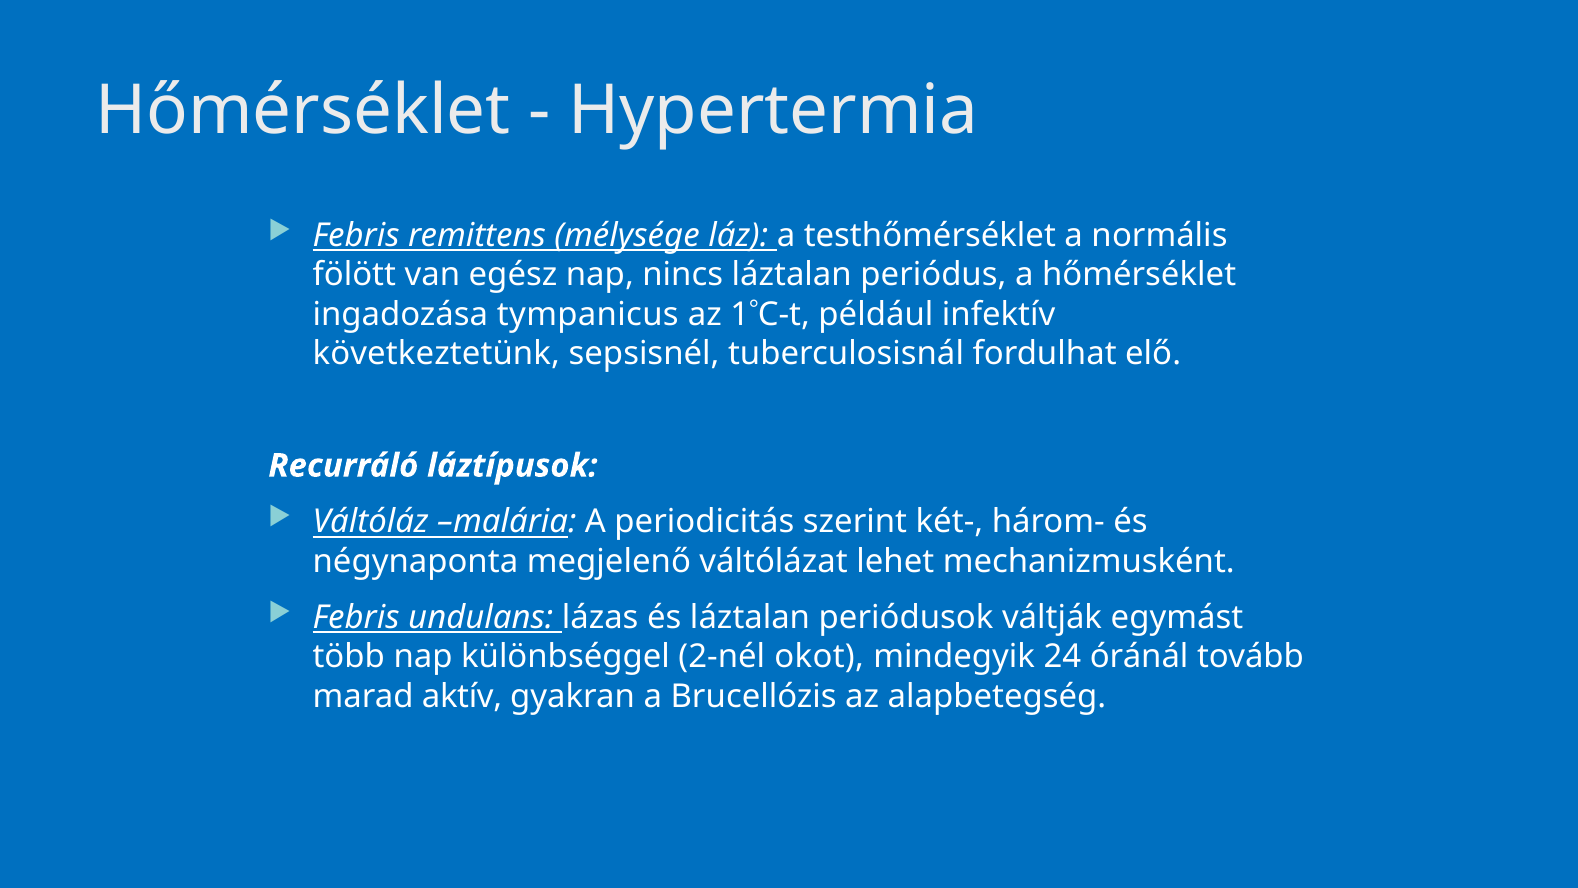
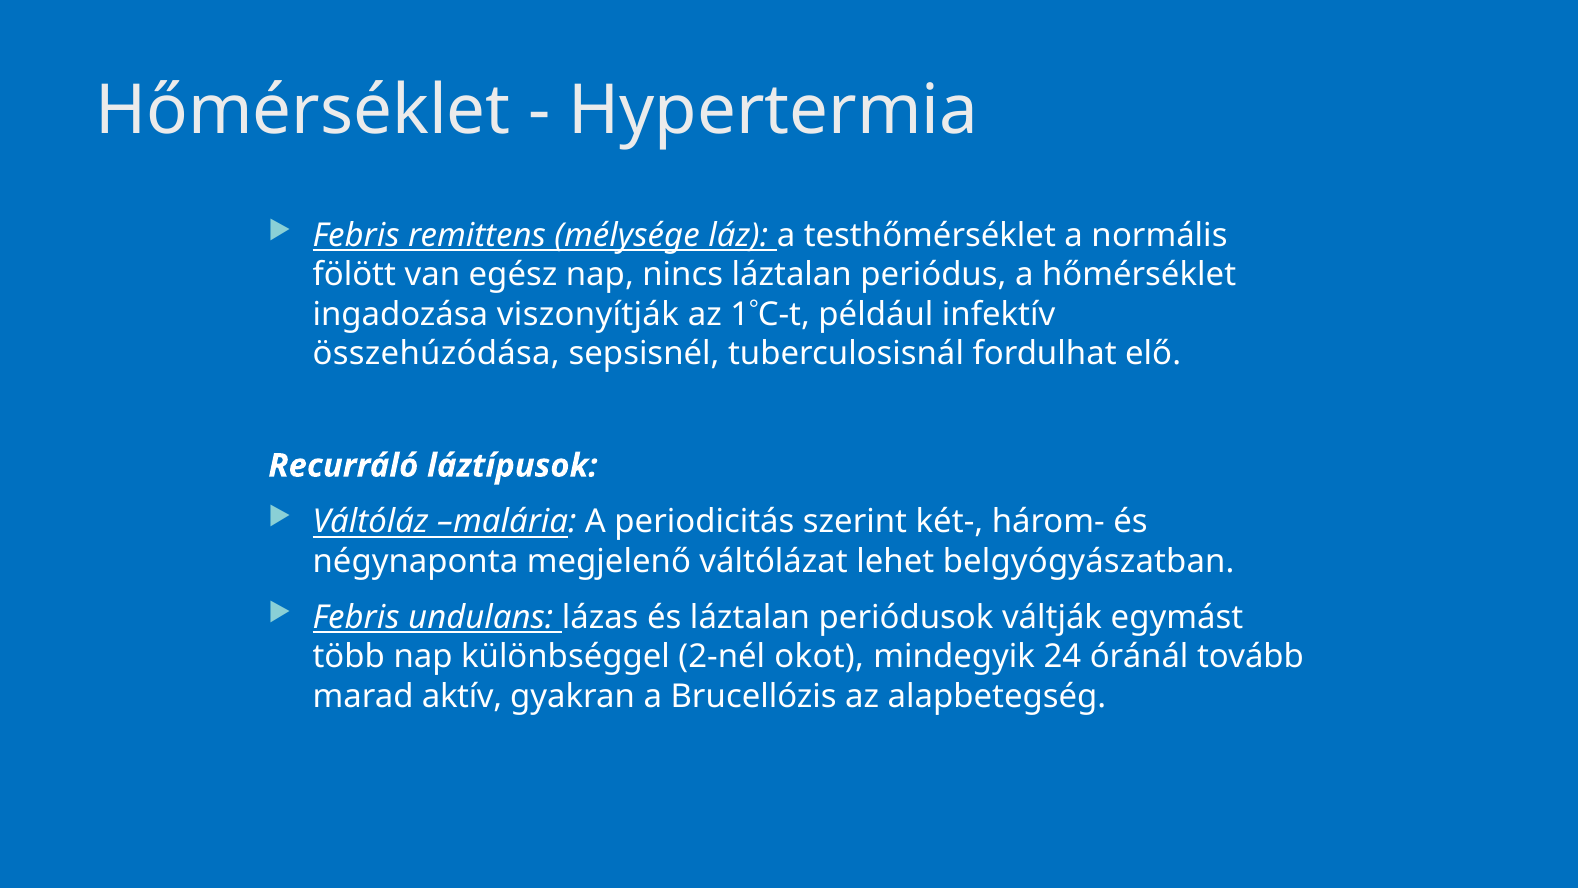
tympanicus: tympanicus -> viszonyítják (588, 314)
következtetünk: következtetünk -> összehúzódása (436, 354)
mechanizmusként: mechanizmusként -> belgyógyászatban (1089, 561)
